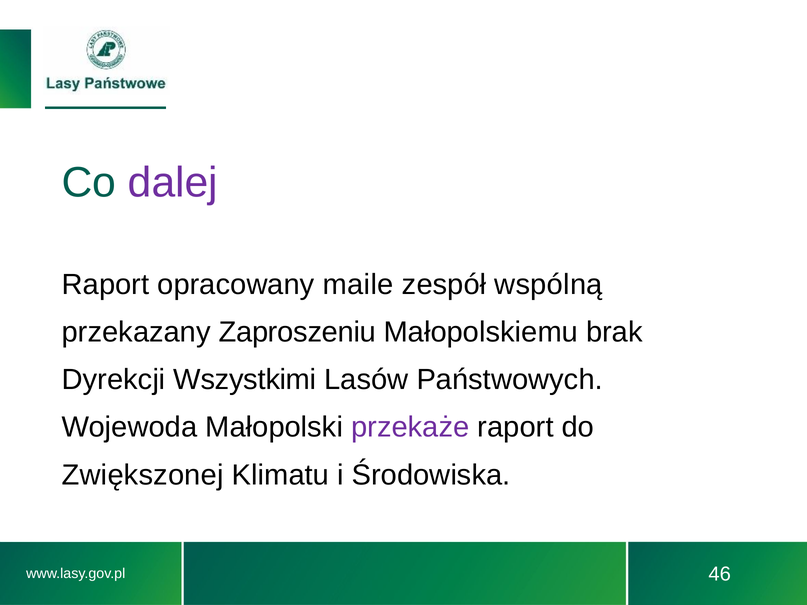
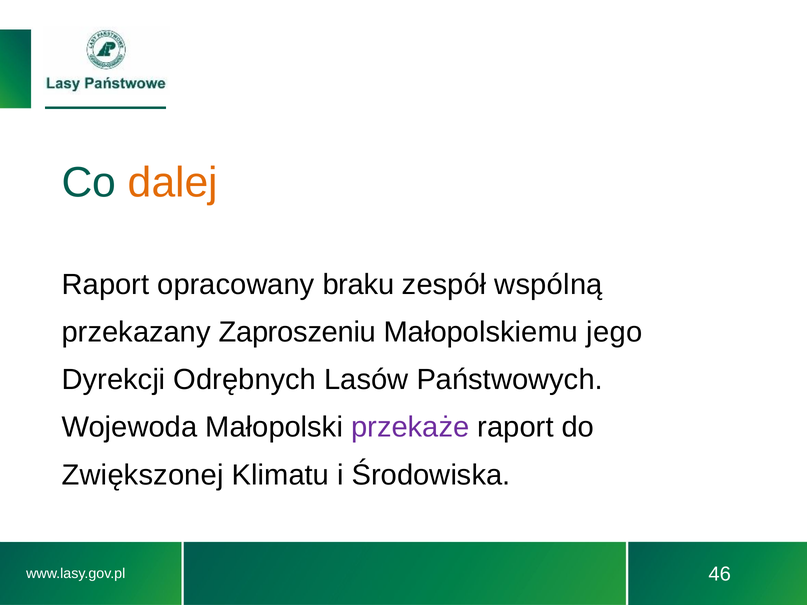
dalej colour: purple -> orange (173, 183)
maile: maile -> braku (358, 285)
brak: brak -> jego (614, 333)
Wszystkimi: Wszystkimi -> Odrębnych (245, 380)
